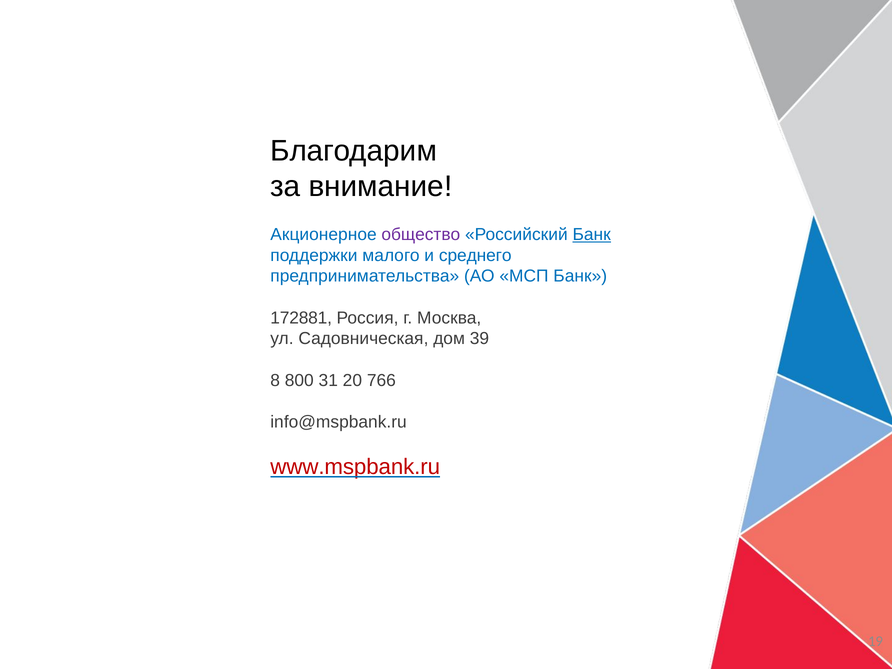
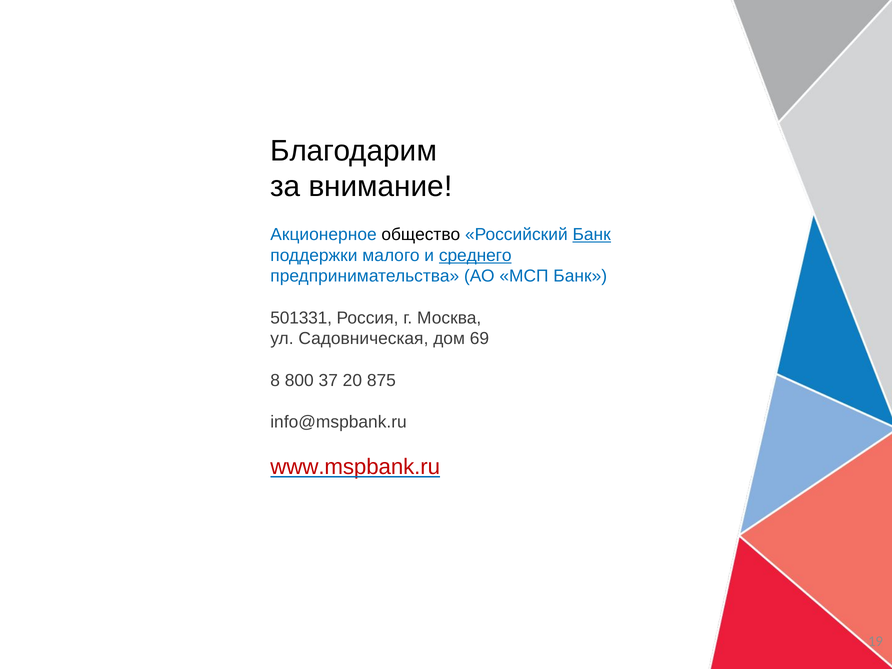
общество colour: purple -> black (421, 235)
среднего underline: none -> present (475, 255)
172881: 172881 -> 501331 (301, 318)
39: 39 -> 69 (479, 339)
31: 31 -> 37 (328, 380)
766: 766 -> 875 (381, 380)
